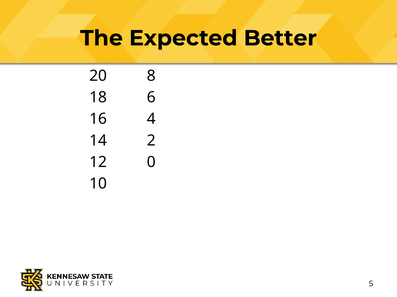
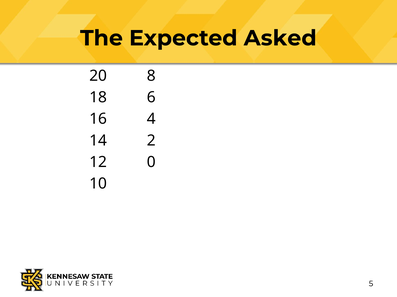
Better: Better -> Asked (280, 38)
